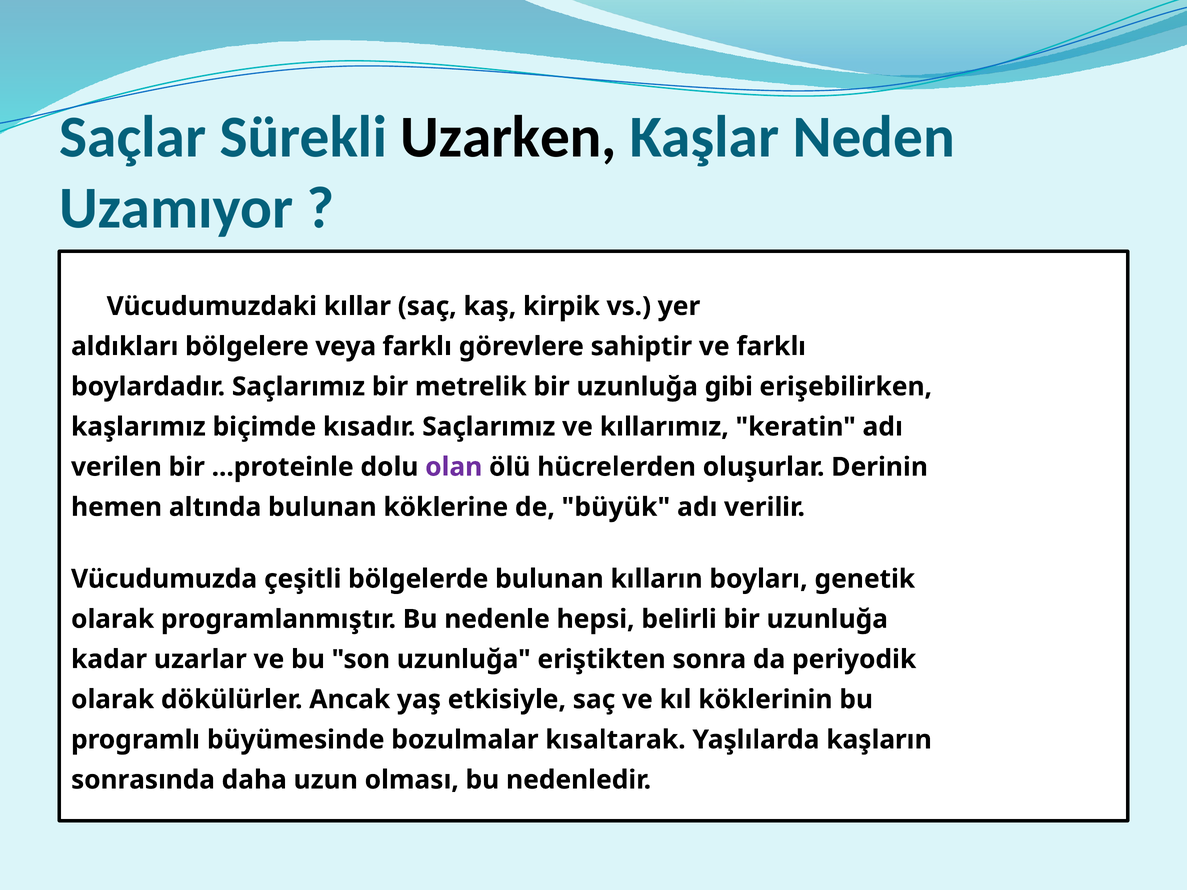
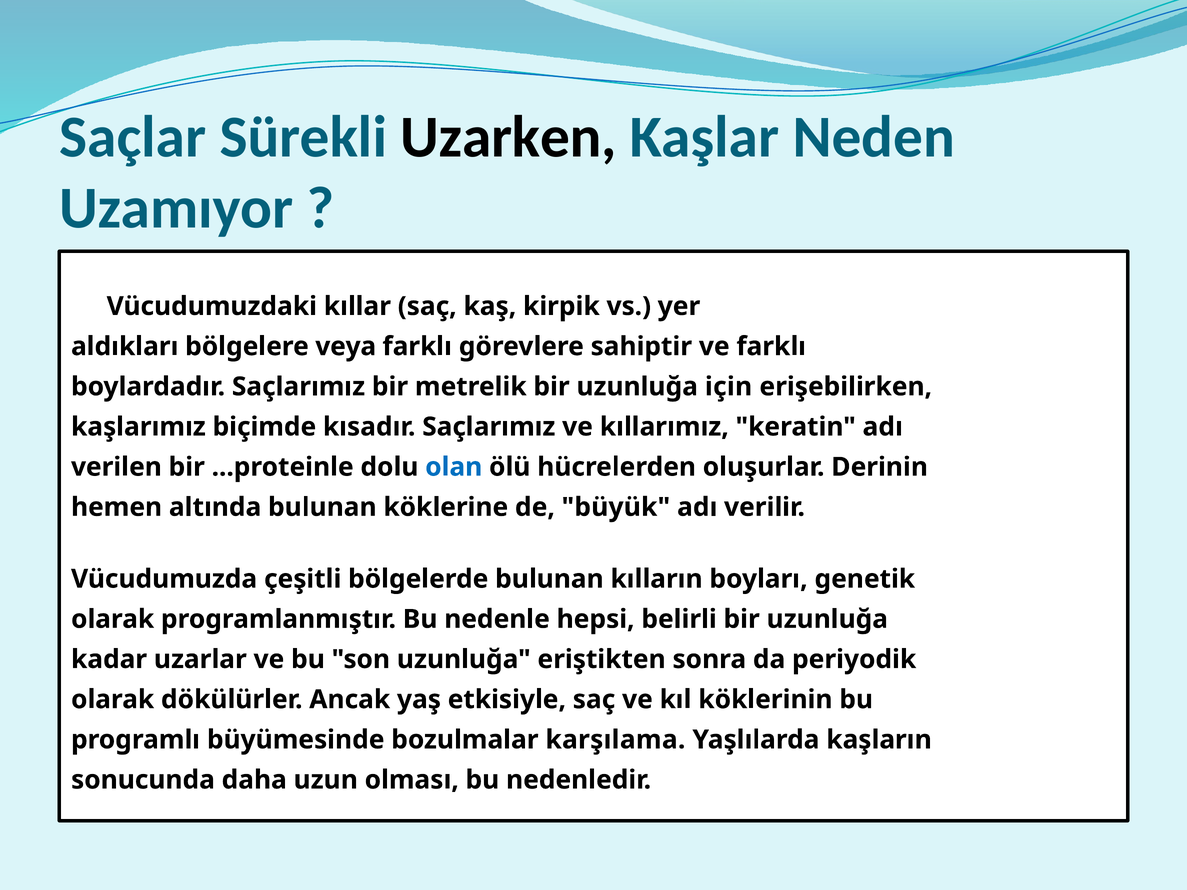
gibi: gibi -> için (729, 387)
olan colour: purple -> blue (454, 467)
kısaltarak: kısaltarak -> karşılama (615, 740)
sonrasında: sonrasında -> sonucunda (143, 780)
